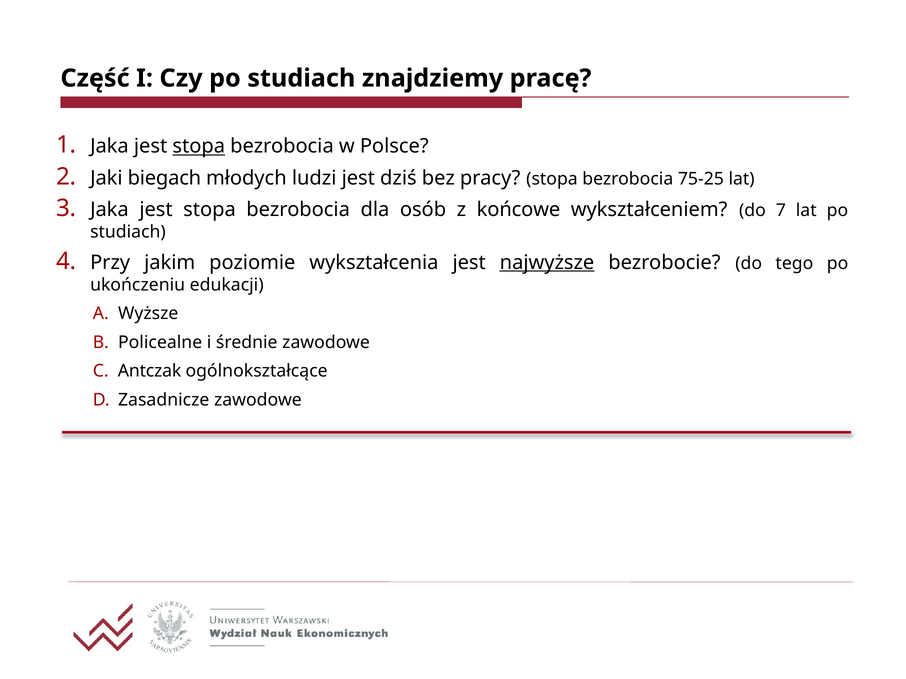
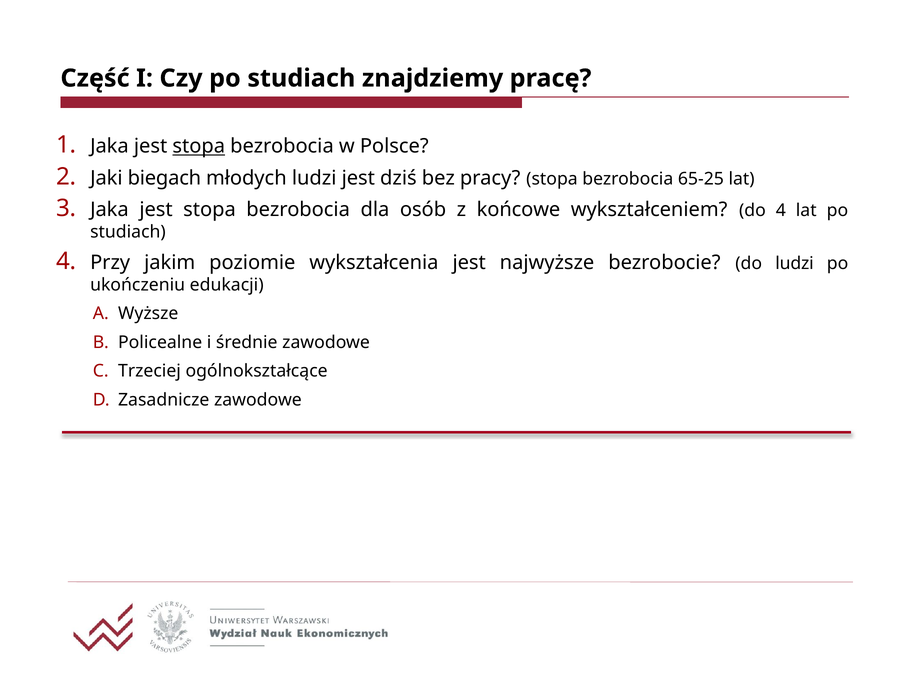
75-25: 75-25 -> 65-25 (701, 179)
do 7: 7 -> 4 (781, 211)
najwyższe underline: present -> none (547, 263)
do tego: tego -> ludzi (795, 263)
Antczak: Antczak -> Trzeciej (149, 371)
